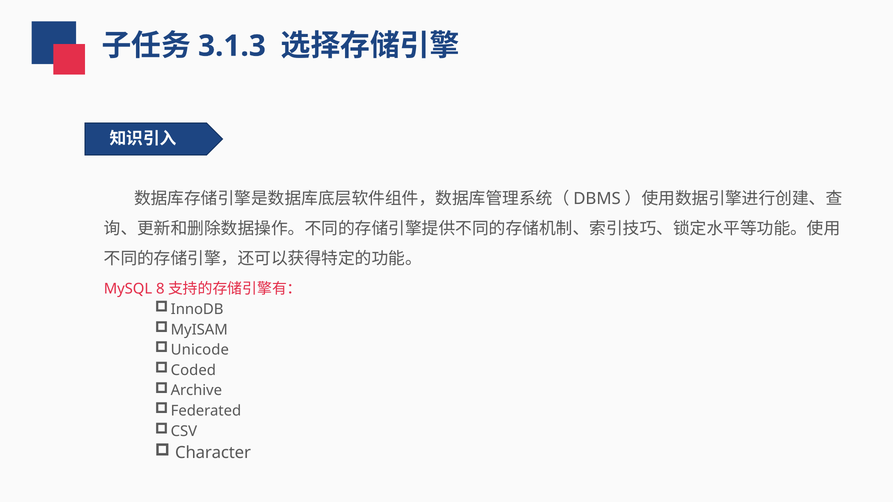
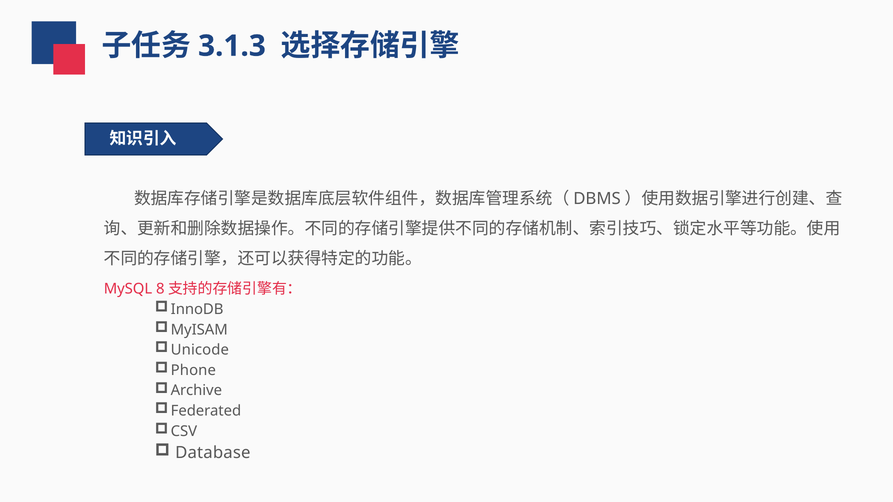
Coded: Coded -> Phone (193, 370)
Character: Character -> Database (213, 453)
